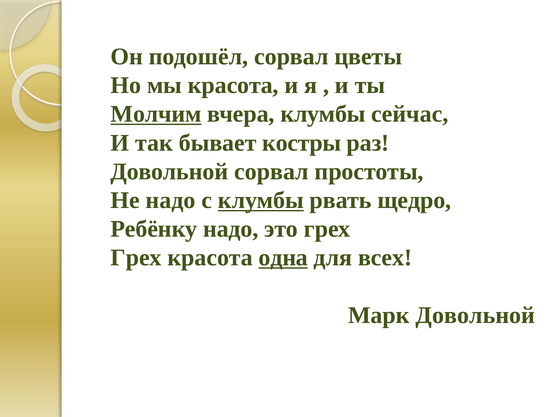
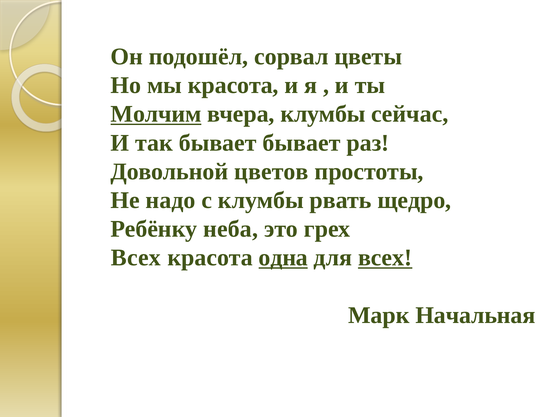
бывает костры: костры -> бывает (302, 143)
Довольной сорвал: сорвал -> цветов (271, 172)
клумбы underline: present -> none (261, 200)
Ребёнку надо: надо -> неба (231, 229)
Грех: Грех -> Всех (136, 258)
всех underline: none -> present (385, 258)
Марк Довольной: Довольной -> Начальная (475, 315)
